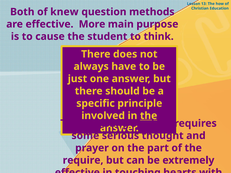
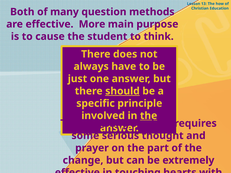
knew: knew -> many (64, 12)
should underline: none -> present (122, 91)
require: require -> change (83, 160)
